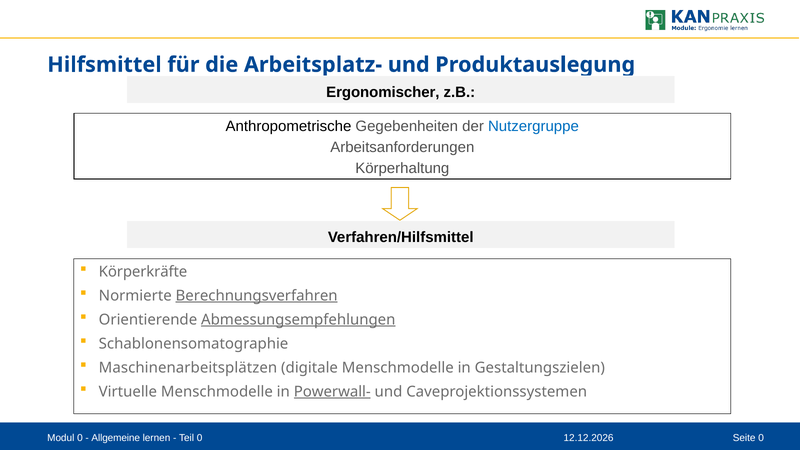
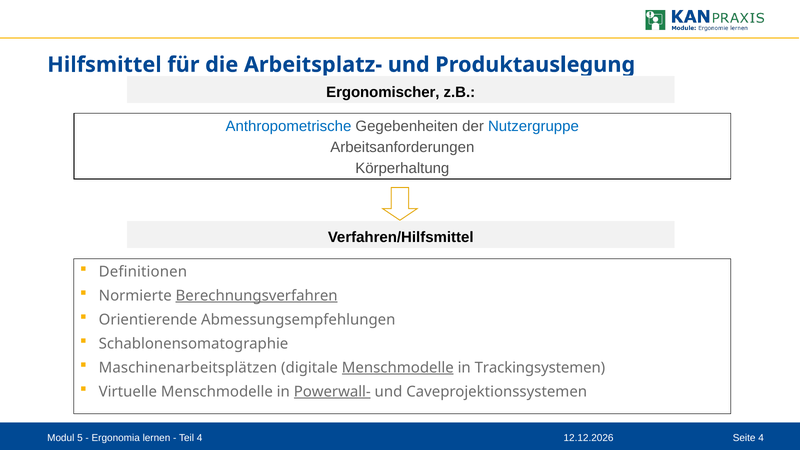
Anthropometrische colour: black -> blue (288, 126)
Körperkräfte: Körperkräfte -> Definitionen (143, 272)
Abmessungsempfehlungen underline: present -> none (298, 320)
Menschmodelle underline: none -> present (398, 368)
Gestaltungszielen: Gestaltungszielen -> Trackingsystemen (540, 368)
Modul 0: 0 -> 5 (80, 438)
Allgemeine: Allgemeine -> Ergonomia (116, 438)
Teil 0: 0 -> 4 (200, 438)
Seite 0: 0 -> 4 (761, 438)
